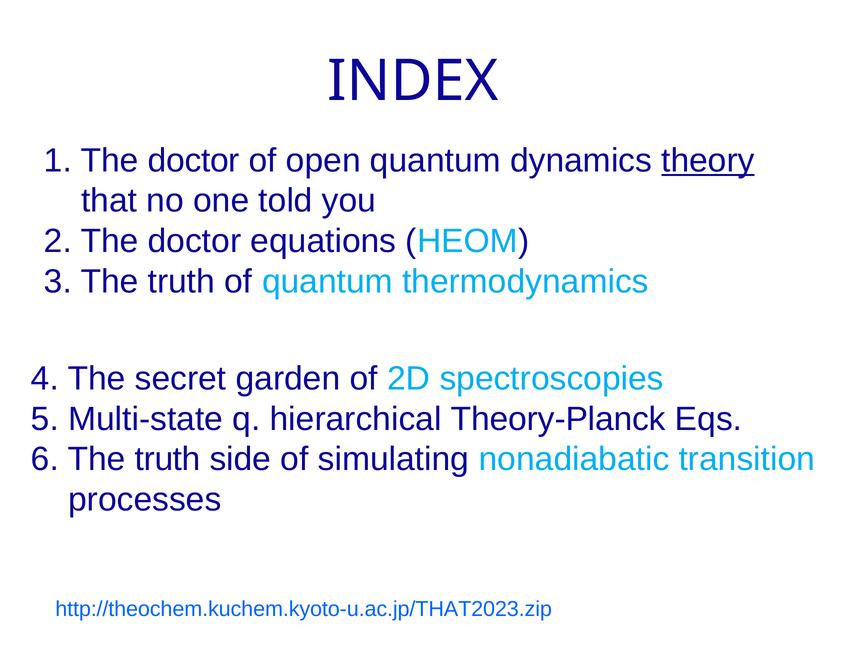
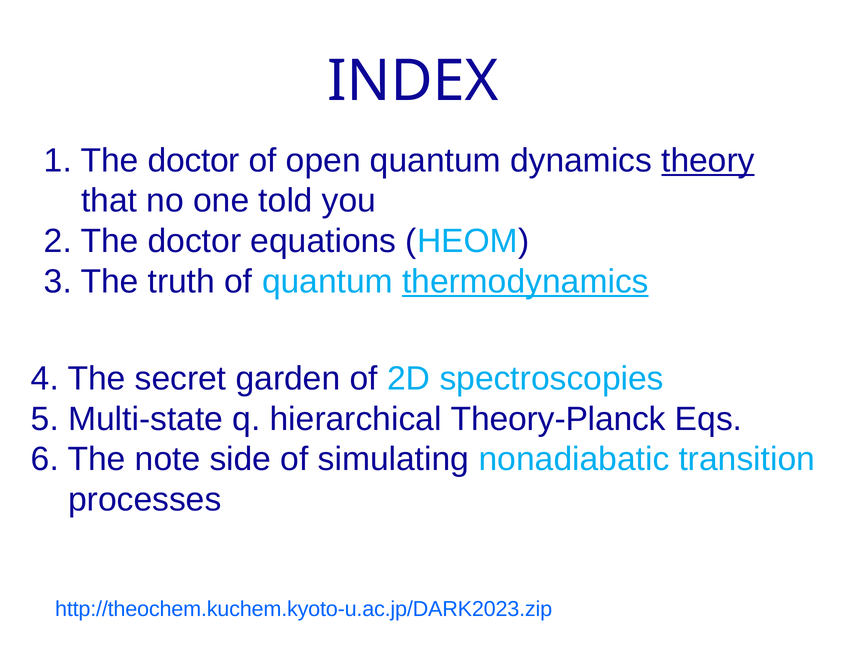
thermodynamics underline: none -> present (525, 282)
6 The truth: truth -> note (168, 460)
http://theochem.kuchem.kyoto-u.ac.jp/THAT2023.zip: http://theochem.kuchem.kyoto-u.ac.jp/THAT2023.zip -> http://theochem.kuchem.kyoto-u.ac.jp/DARK2023.zip (304, 609)
